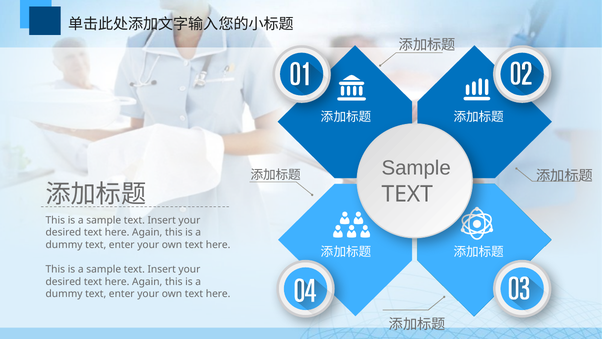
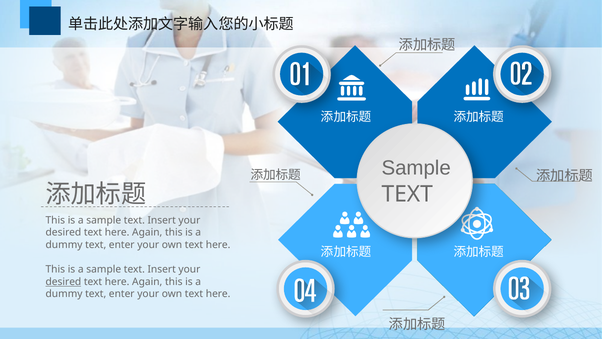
desired underline: none -> present (63, 281)
